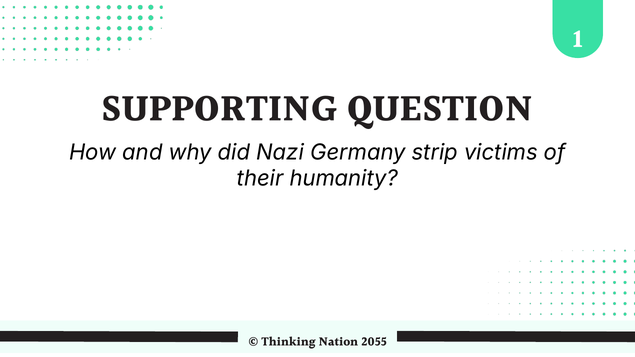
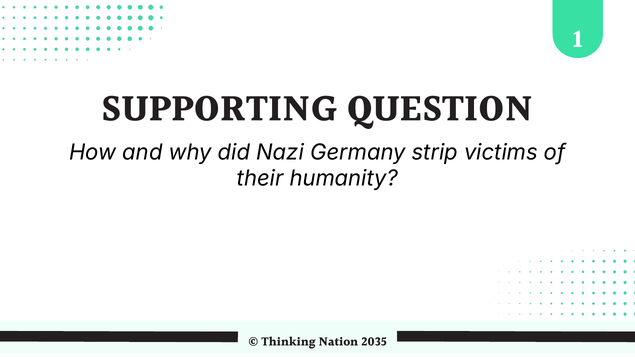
2055: 2055 -> 2035 (374, 342)
